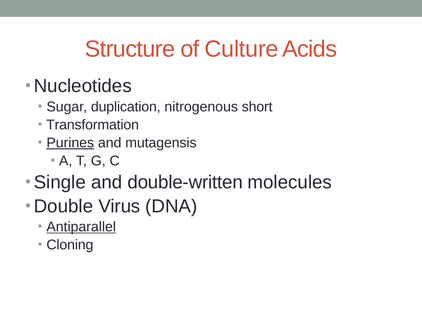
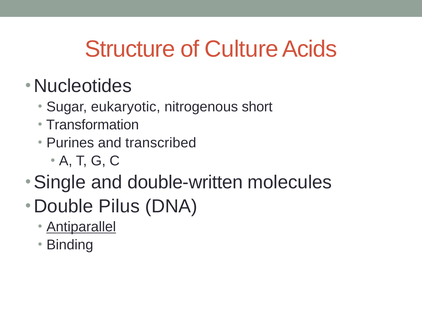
duplication: duplication -> eukaryotic (126, 107)
Purines underline: present -> none (70, 143)
mutagensis: mutagensis -> transcribed (161, 143)
Virus: Virus -> Pilus (119, 206)
Cloning: Cloning -> Binding (70, 245)
